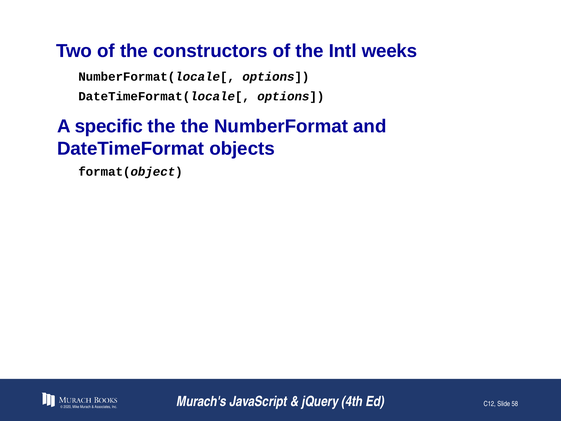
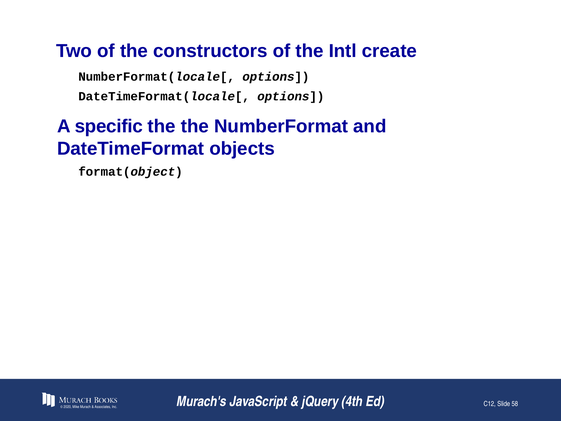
weeks: weeks -> create (389, 51)
